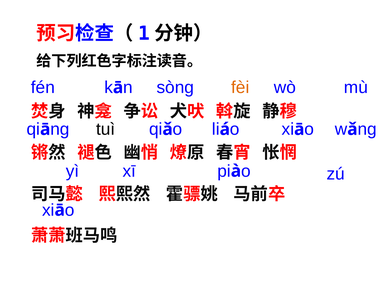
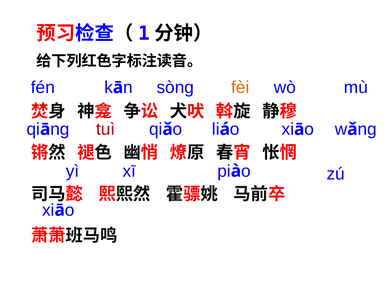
tuì colour: black -> red (106, 129)
